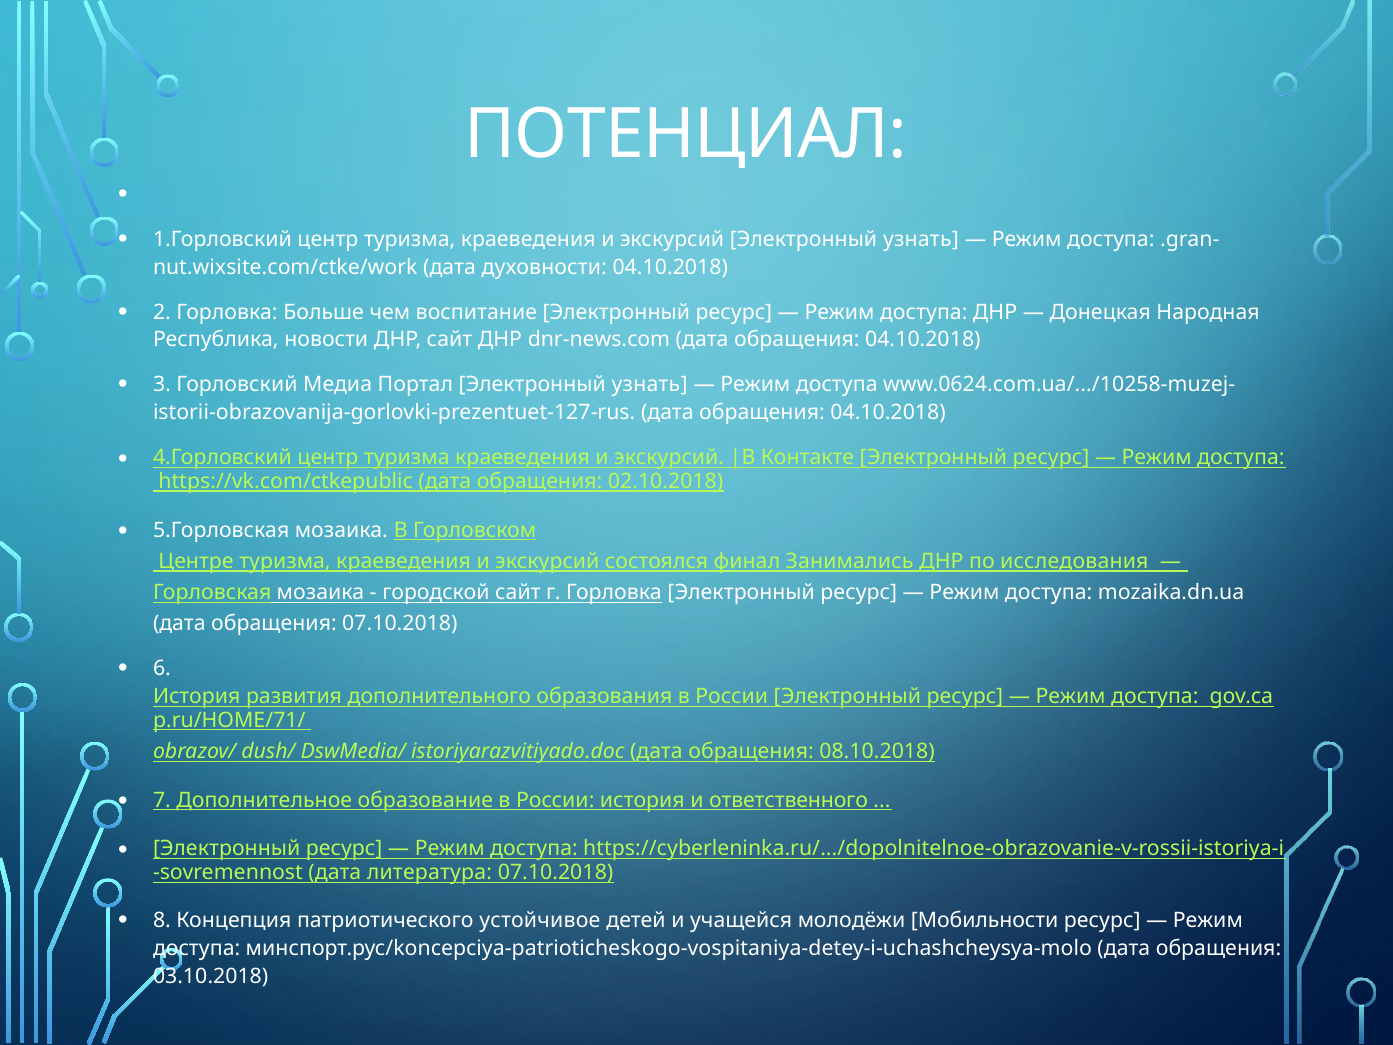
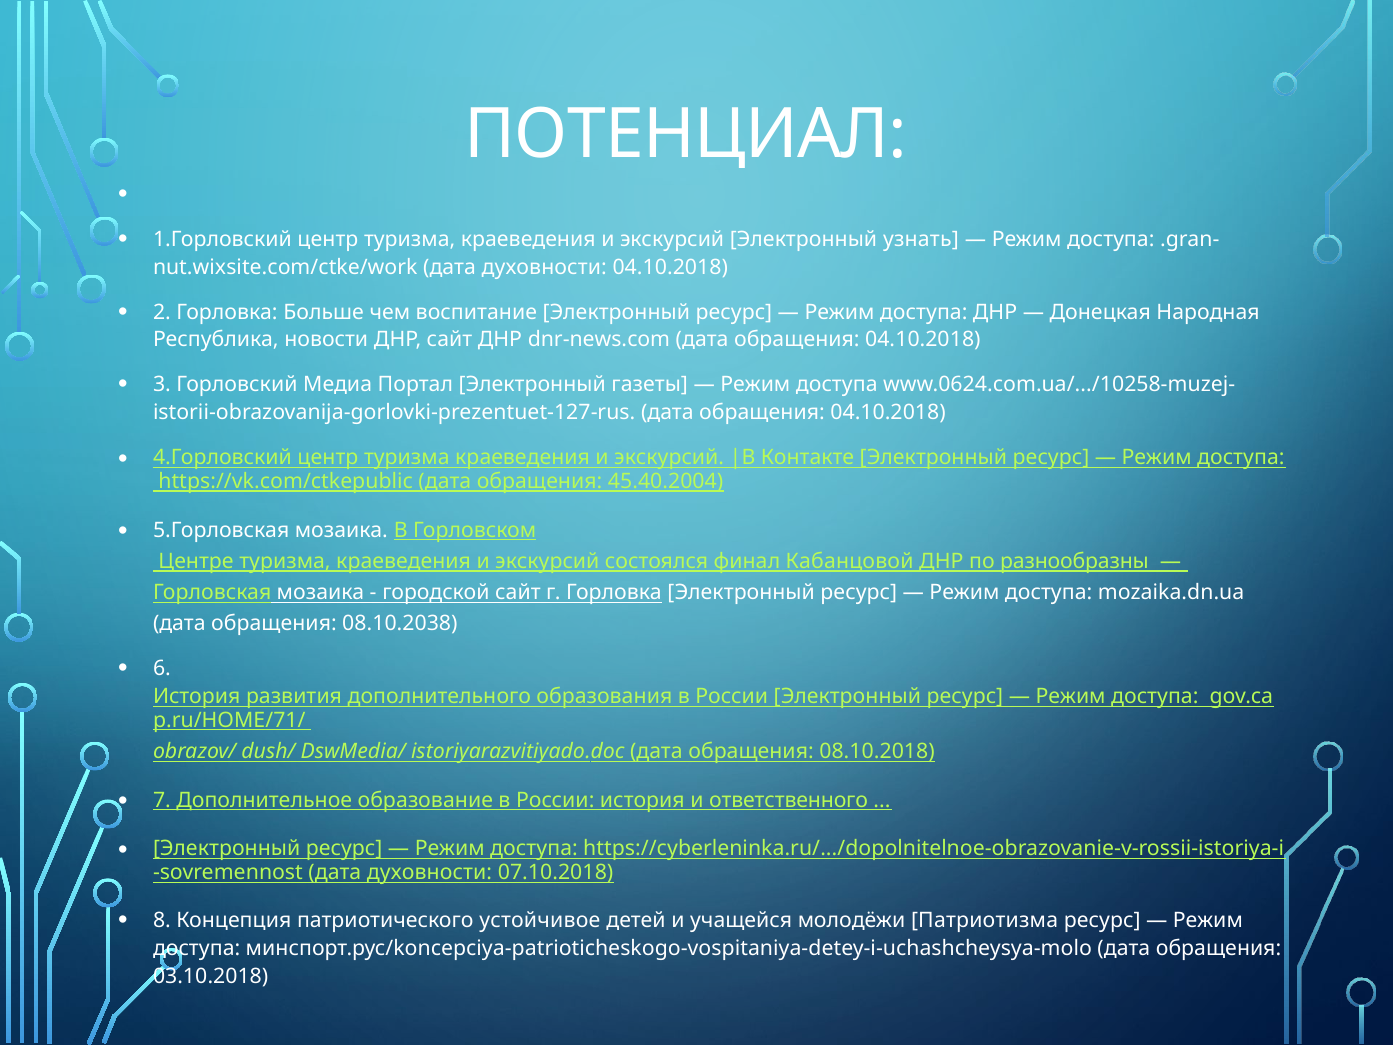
Портал Электронный узнать: узнать -> газеты (650, 385)
02.10.2018: 02.10.2018 -> 45.40.2004 (666, 481)
Занимались: Занимались -> Кабанцовой (850, 561)
исследования: исследования -> разнообразны (1075, 561)
обращения 07.10.2018: 07.10.2018 -> 08.10.2038 (400, 624)
литература: литература -> духовности (429, 872)
Мобильности: Мобильности -> Патриотизма (985, 921)
